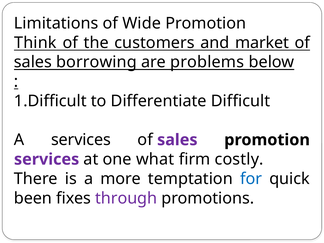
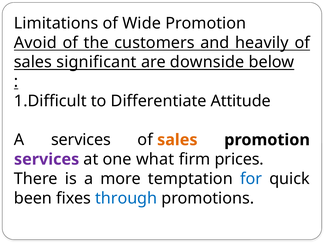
Think: Think -> Avoid (35, 43)
market: market -> heavily (262, 43)
borrowing: borrowing -> significant (96, 62)
problems: problems -> downside (207, 62)
Difficult: Difficult -> Attitude (241, 101)
sales colour: purple -> orange (177, 140)
costly: costly -> prices (239, 159)
through colour: purple -> blue (126, 198)
